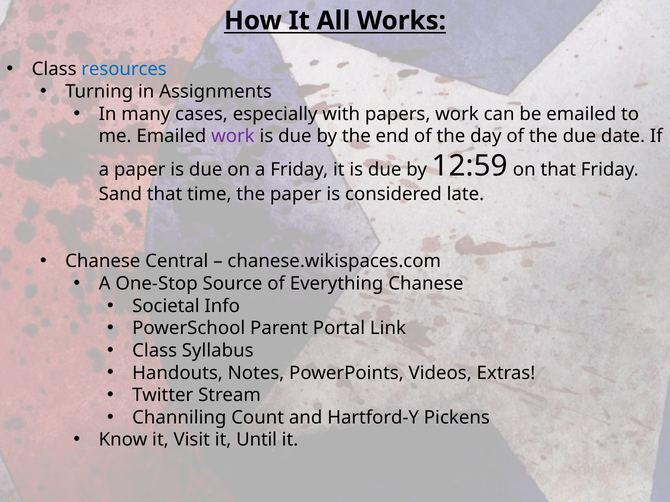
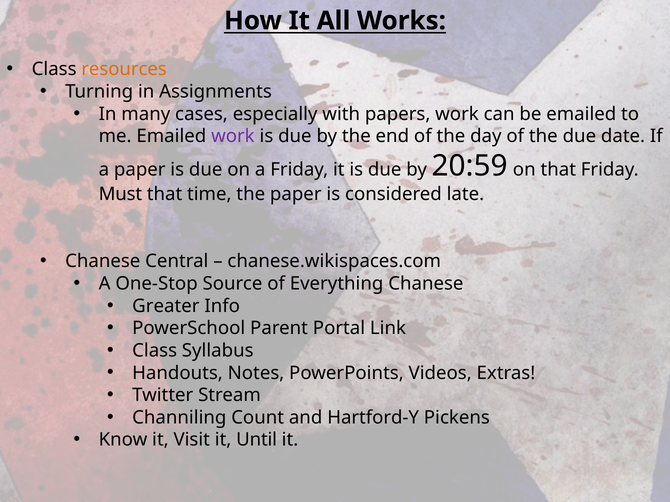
resources colour: blue -> orange (124, 69)
12:59: 12:59 -> 20:59 (470, 166)
Sand: Sand -> Must (120, 195)
Societal: Societal -> Greater (166, 306)
